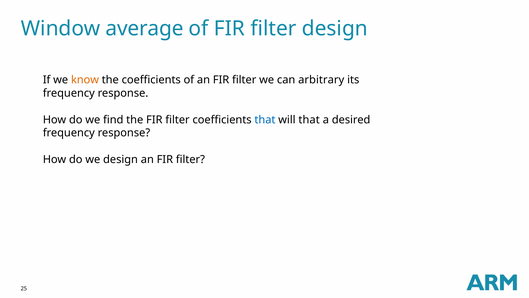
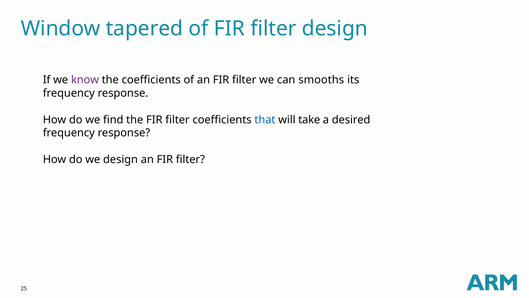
average: average -> tapered (144, 29)
know colour: orange -> purple (85, 80)
arbitrary: arbitrary -> smooths (321, 80)
will that: that -> take (309, 120)
